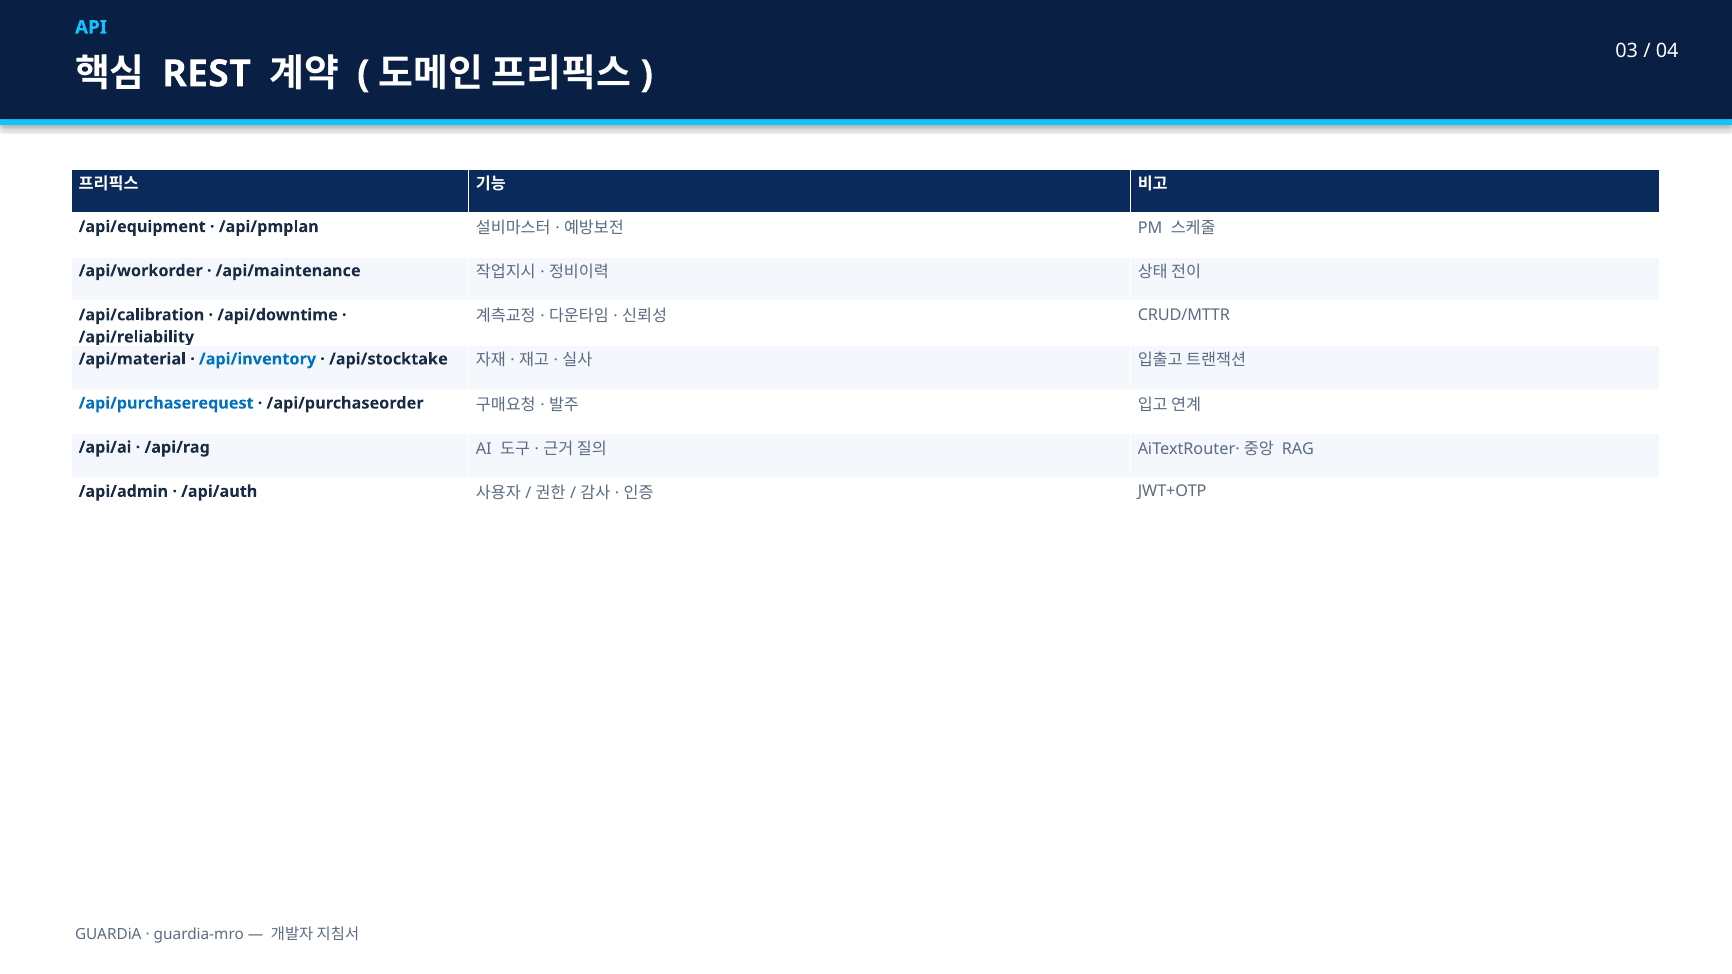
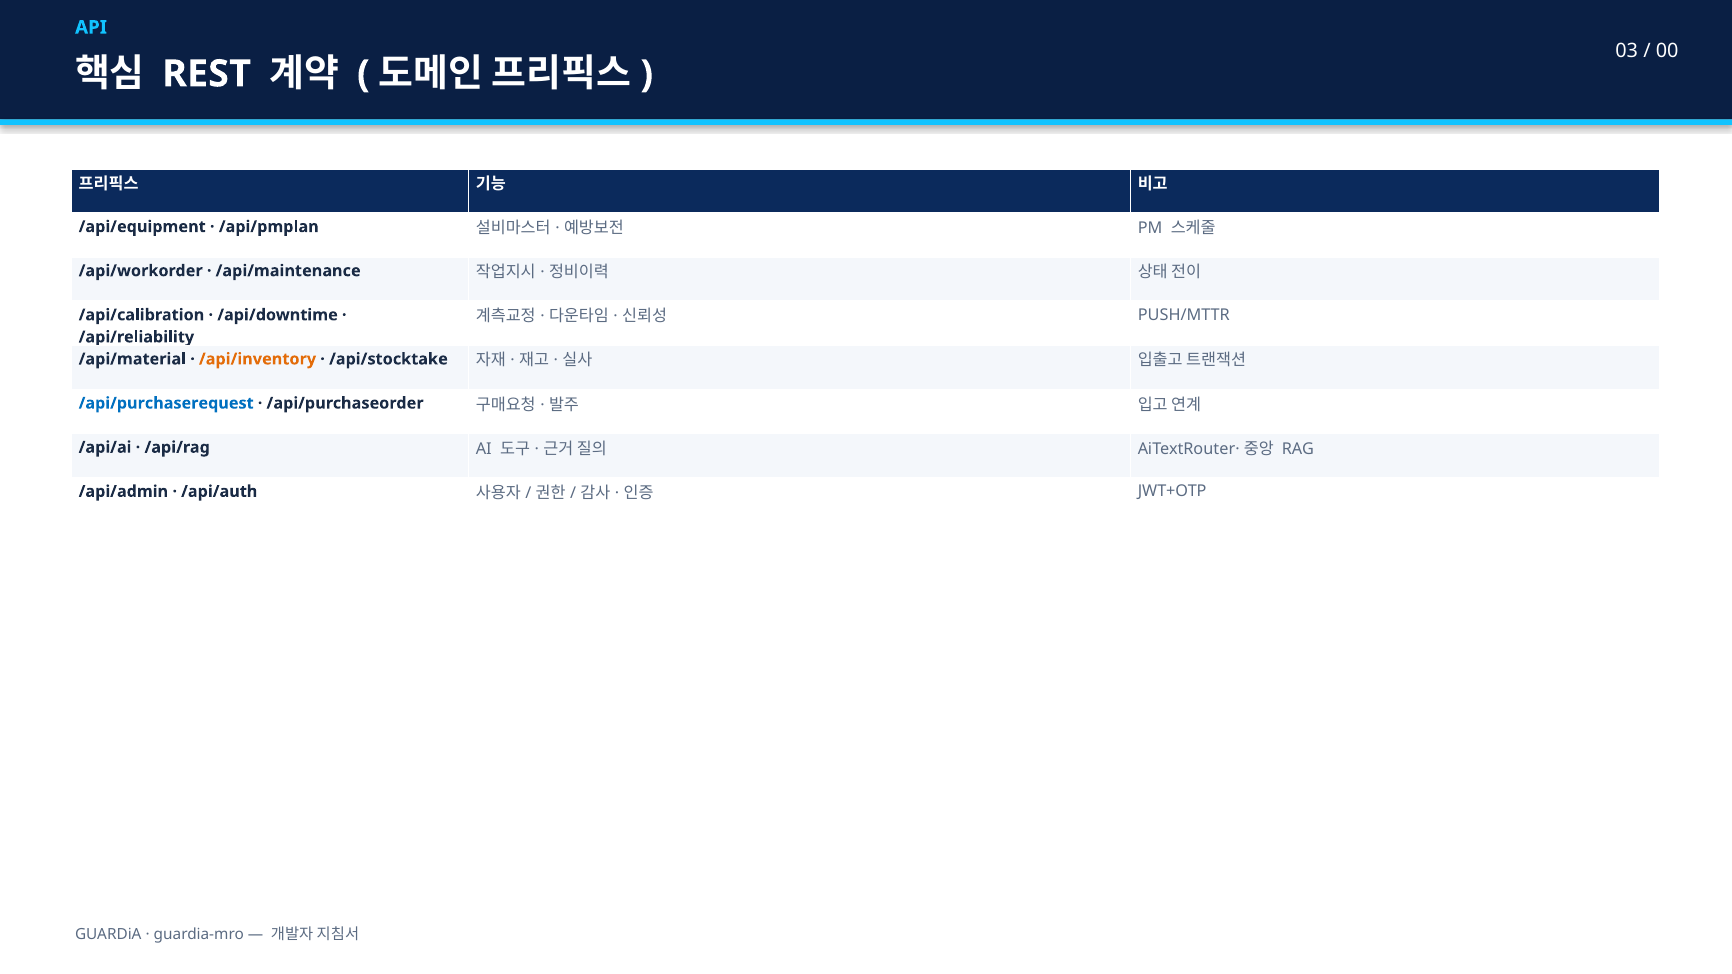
04: 04 -> 00 (1667, 51)
CRUD/MTTR: CRUD/MTTR -> PUSH/MTTR (1184, 315)
/api/inventory colour: blue -> orange (258, 359)
